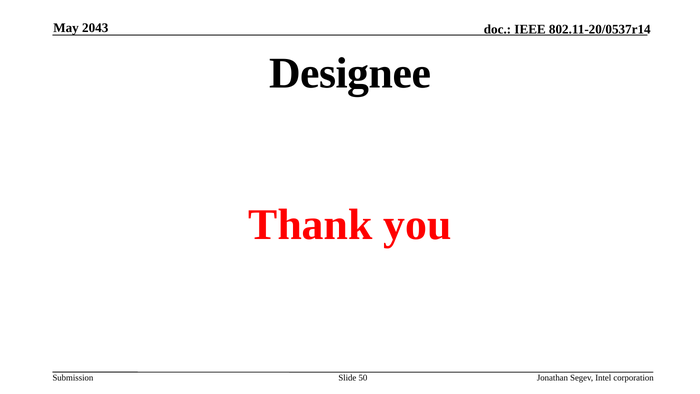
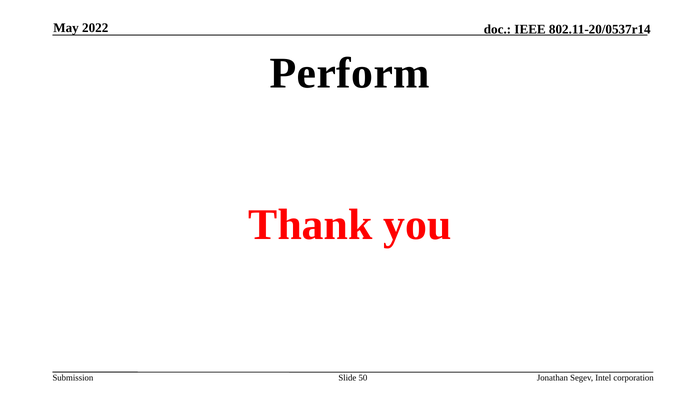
2043: 2043 -> 2022 (95, 28)
Designee: Designee -> Perform (350, 73)
